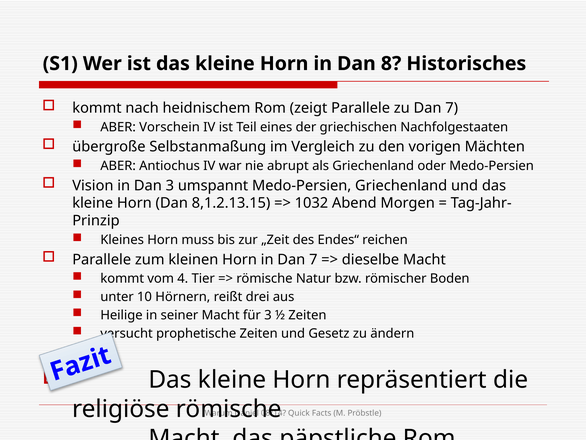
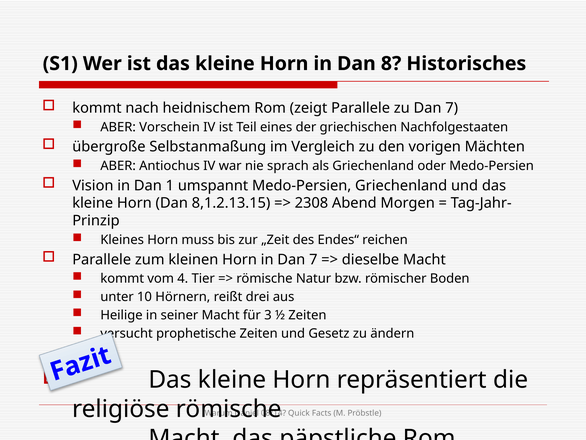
abrupt: abrupt -> sprach (288, 166)
Dan 3: 3 -> 1 (170, 185)
1032: 1032 -> 2308 (311, 203)
